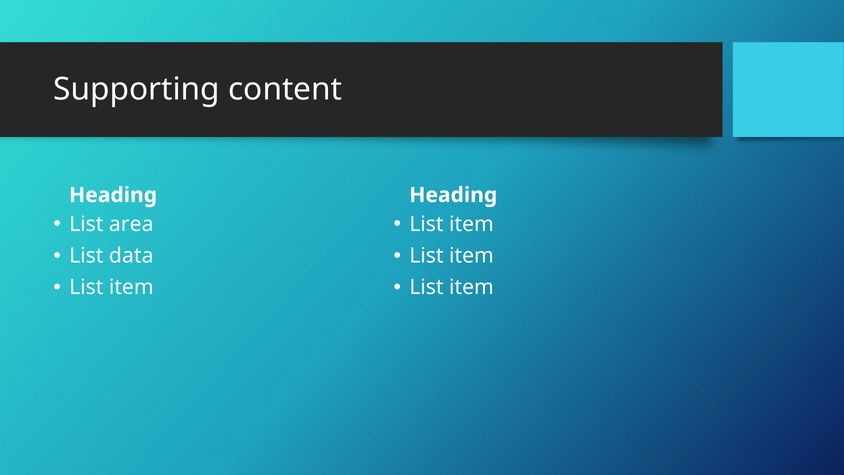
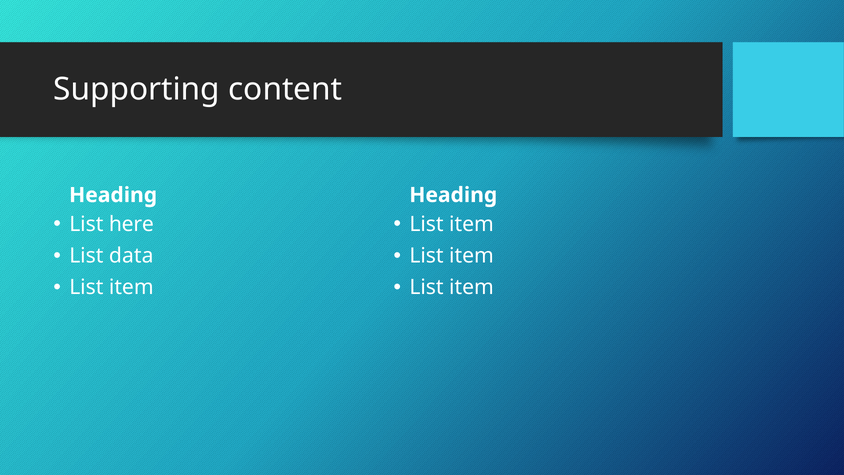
area: area -> here (131, 224)
